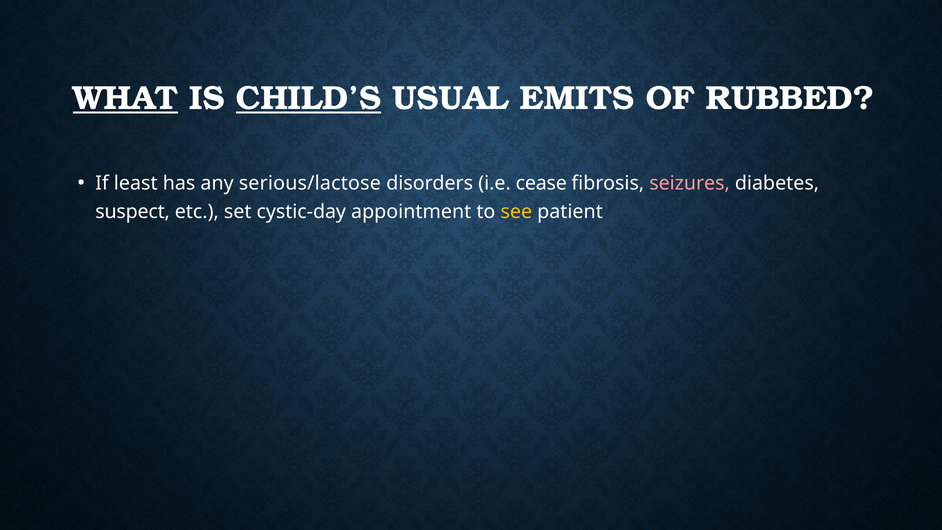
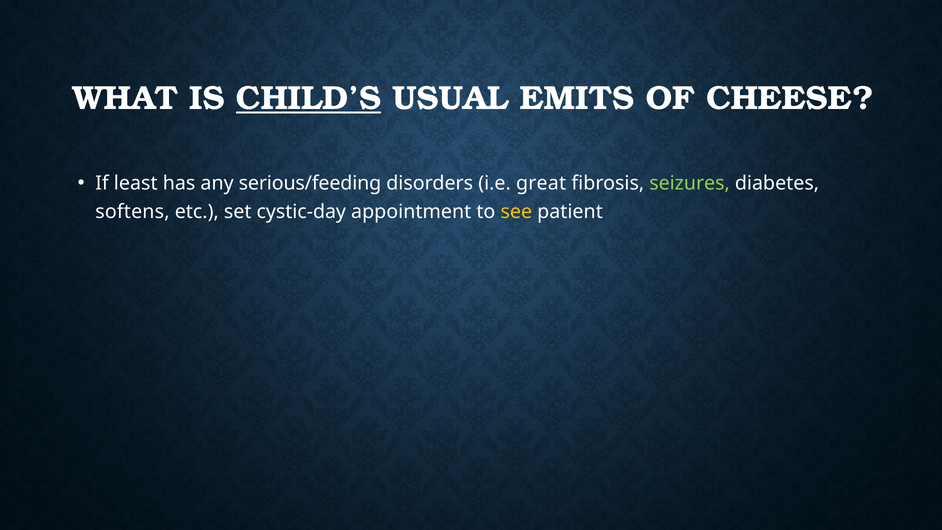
WHAT underline: present -> none (126, 98)
RUBBED: RUBBED -> CHEESE (790, 98)
serious/lactose: serious/lactose -> serious/feeding (310, 183)
cease: cease -> great (541, 183)
seizures colour: pink -> light green (690, 183)
suspect: suspect -> softens (132, 212)
